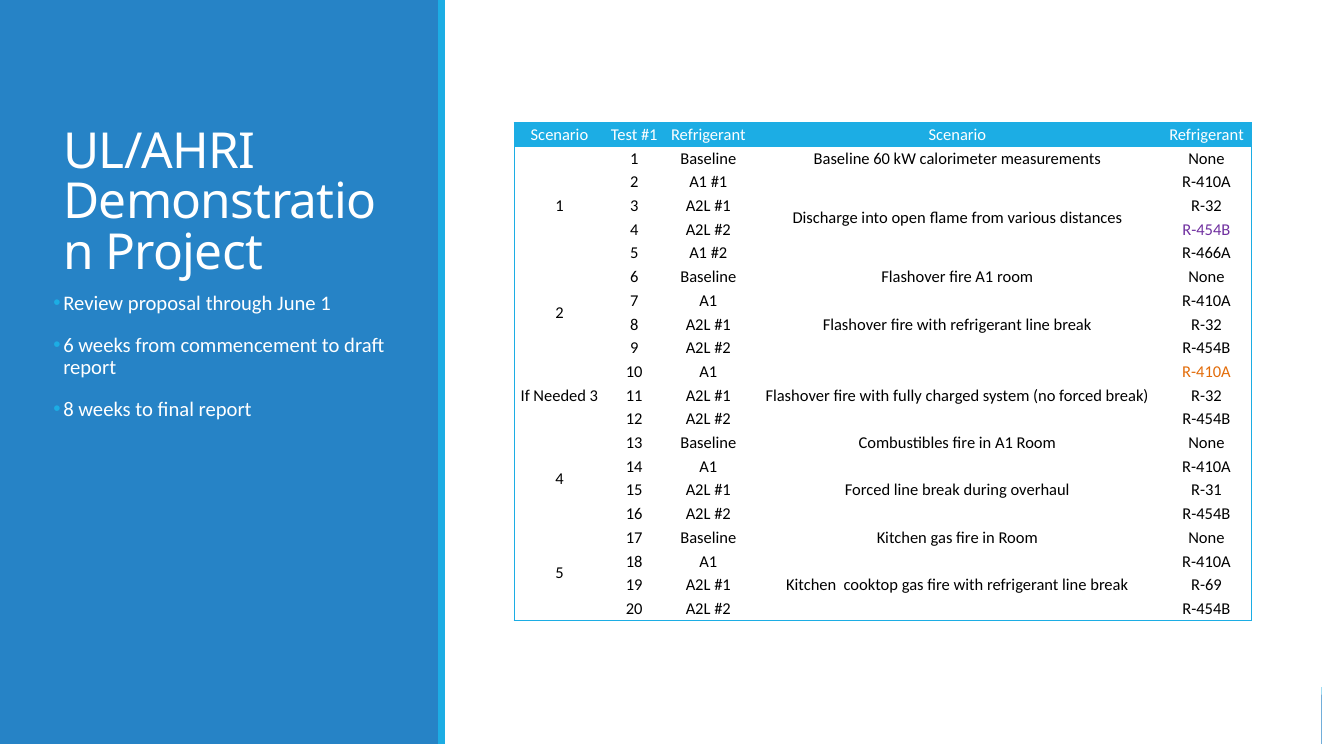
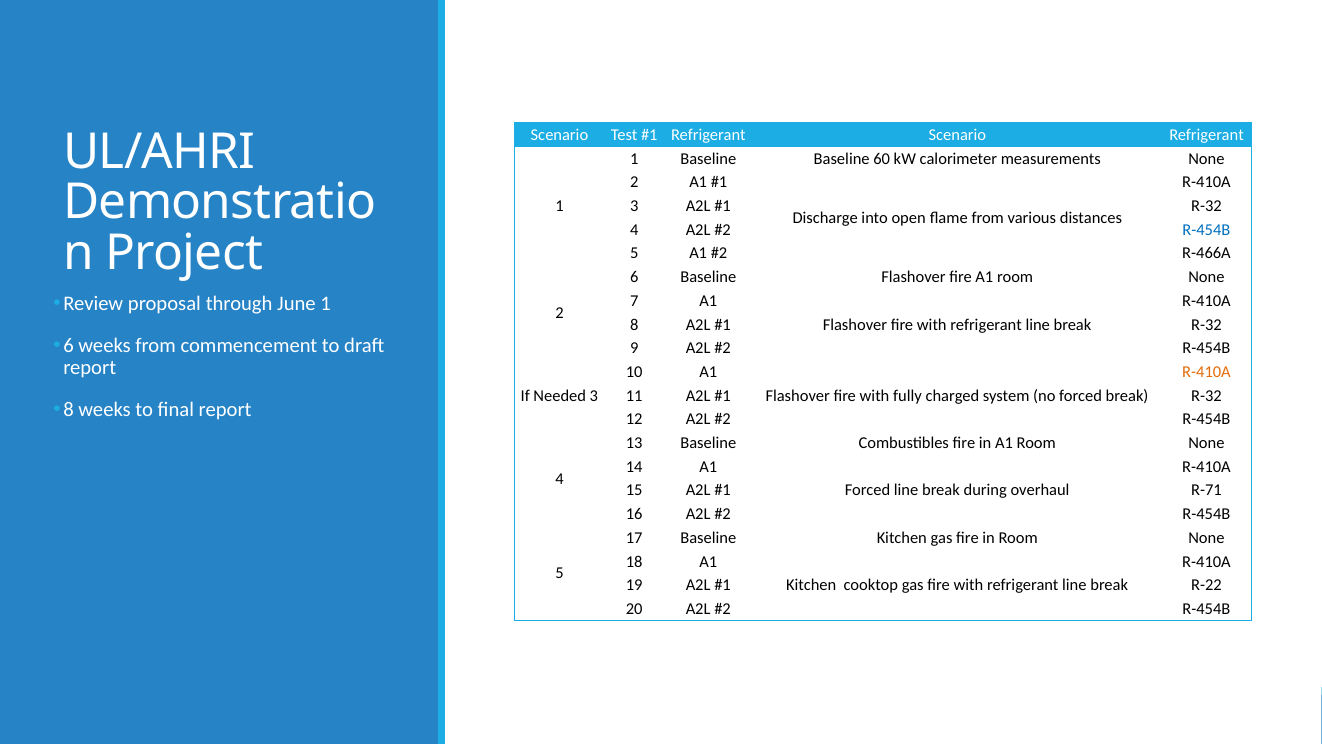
R-454B colour: purple -> blue (1206, 230)
R-31: R-31 -> R-71 (1206, 490)
R-69: R-69 -> R-22 (1206, 585)
